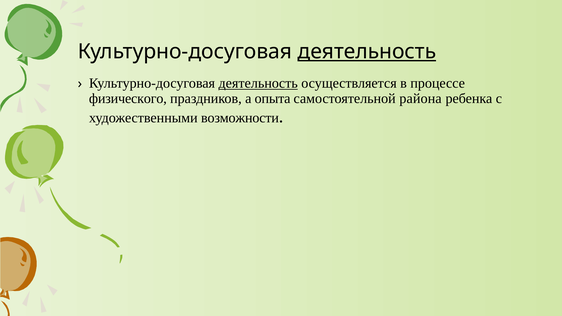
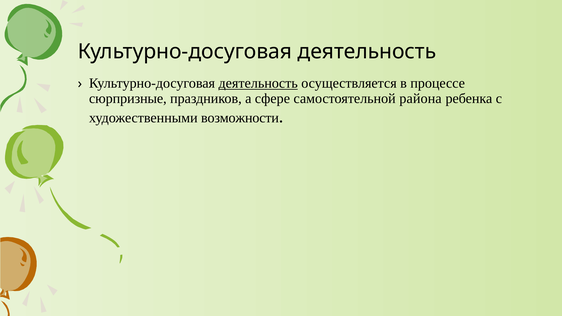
деятельность underline: present -> none (367, 52)
физического: физического -> сюрпризные (128, 99)
опыта: опыта -> сфере (272, 99)
